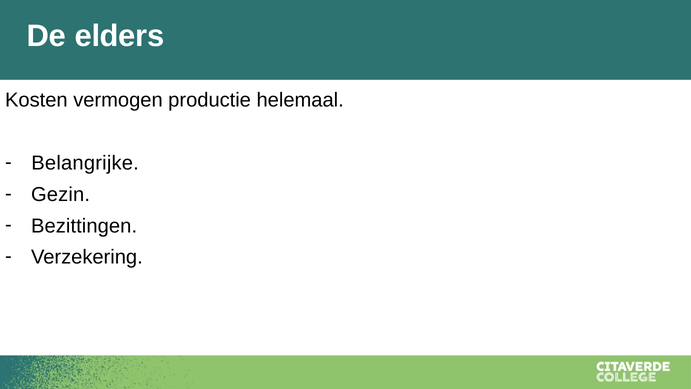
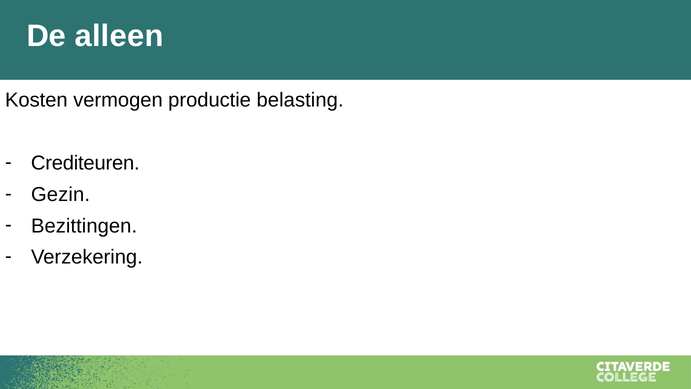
elders: elders -> alleen (119, 36)
helemaal: helemaal -> belasting (300, 100)
Belangrijke: Belangrijke -> Crediteuren (85, 163)
